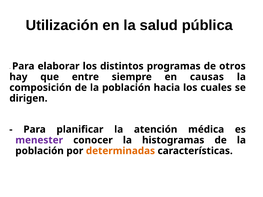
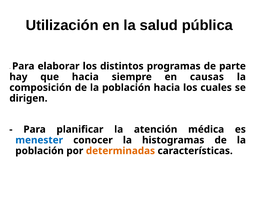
otros: otros -> parte (232, 66)
que entre: entre -> hacia (85, 77)
menester colour: purple -> blue (39, 140)
